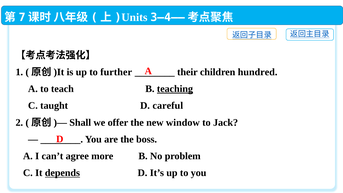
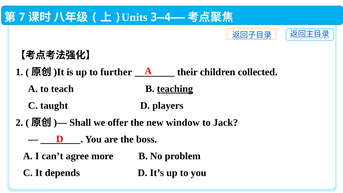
hundred: hundred -> collected (258, 72)
careful: careful -> players (168, 106)
depends underline: present -> none (62, 173)
